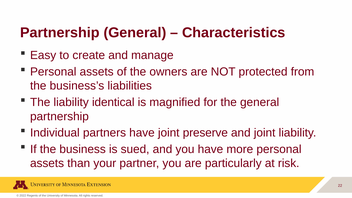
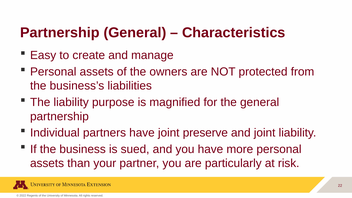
identical: identical -> purpose (113, 102)
